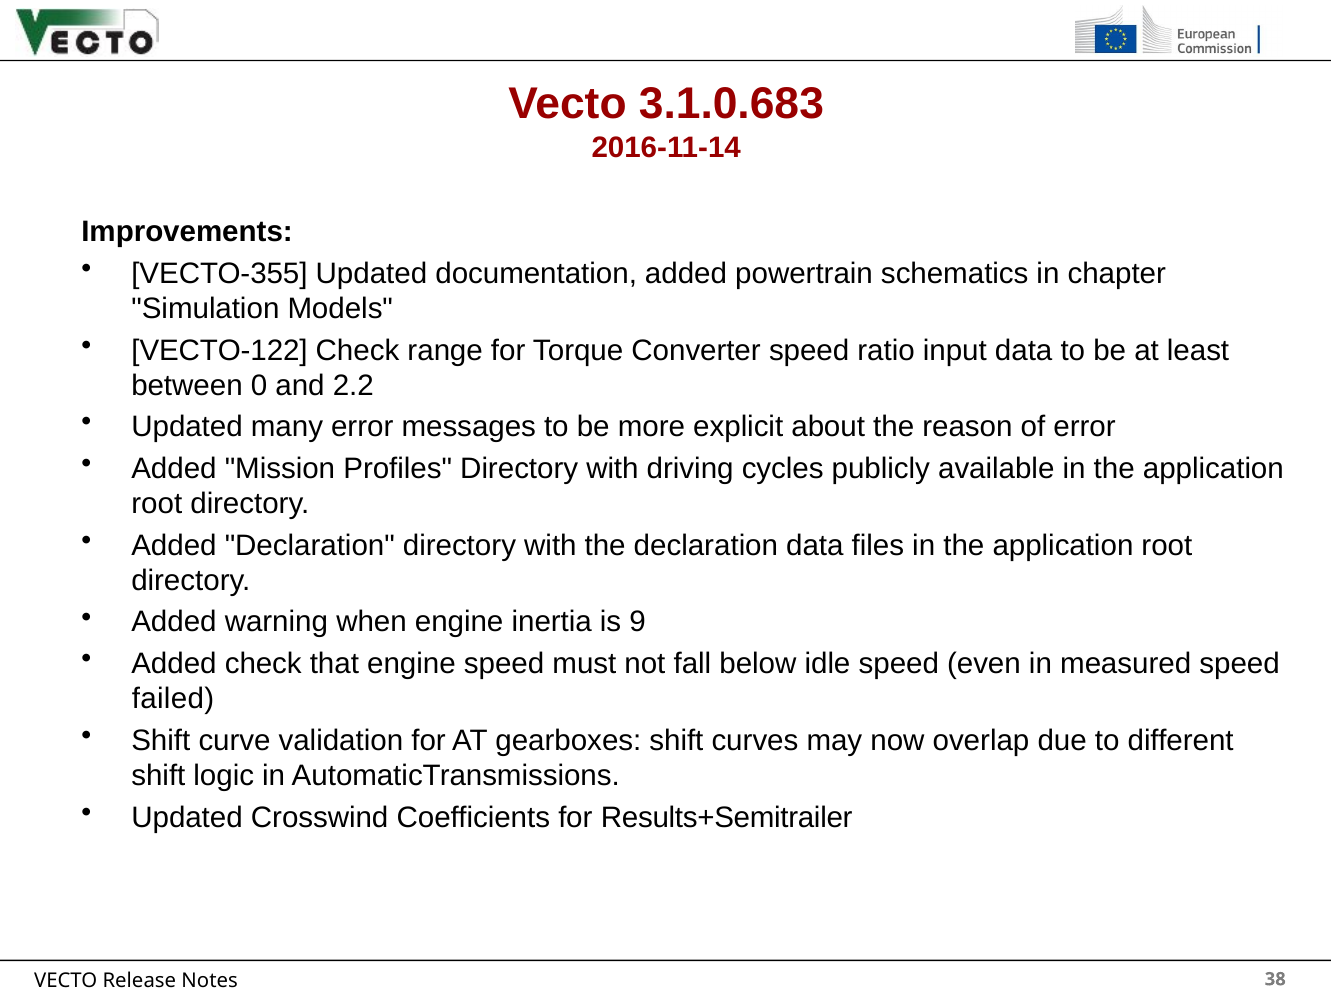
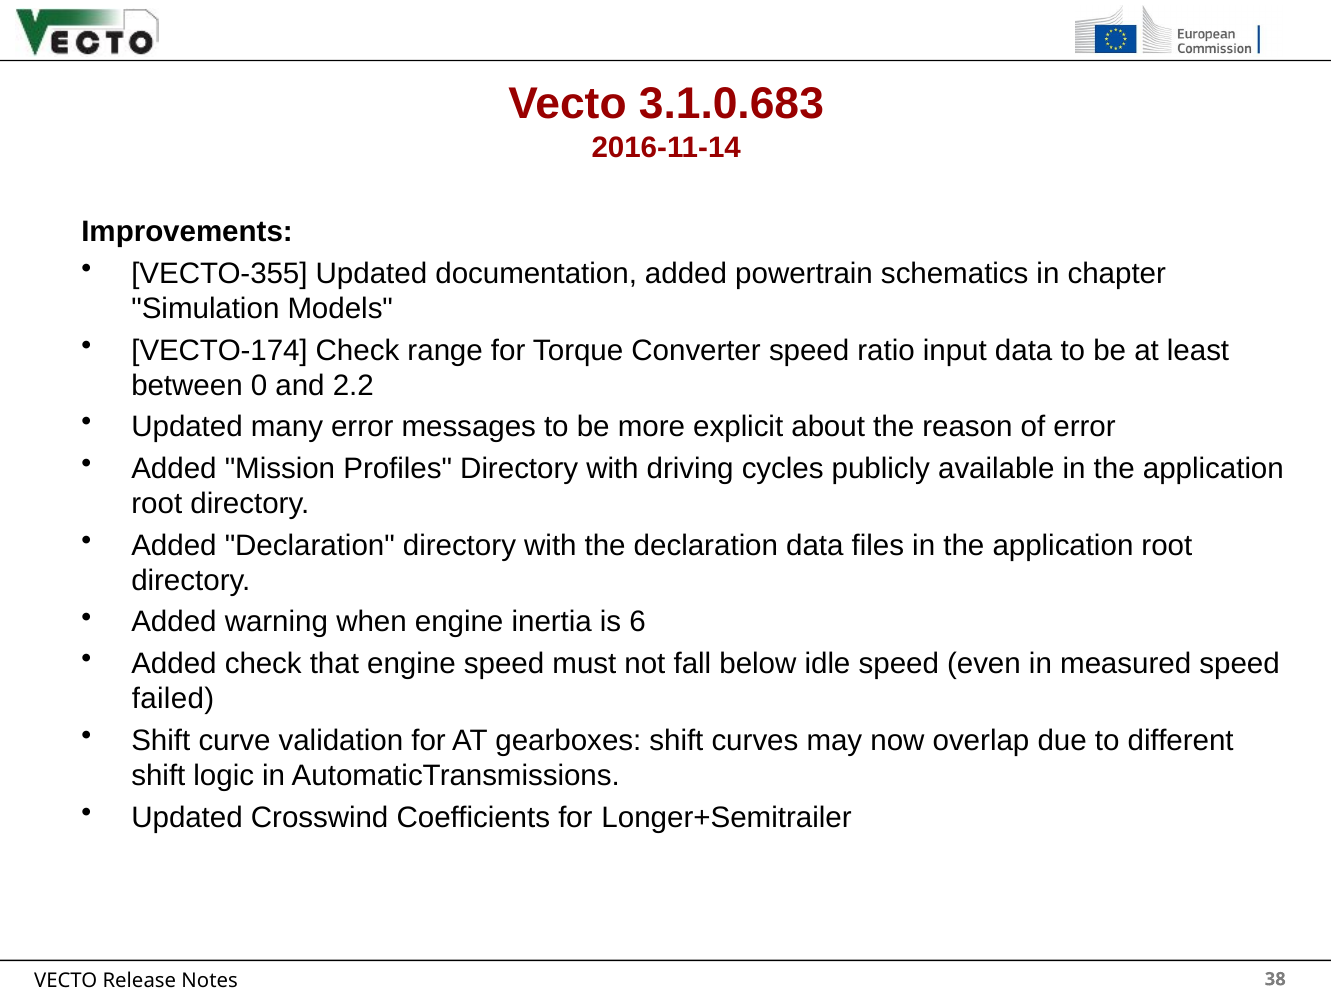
VECTO-122: VECTO-122 -> VECTO-174 (220, 350)
9: 9 -> 6 (638, 622)
Results+Semitrailer: Results+Semitrailer -> Longer+Semitrailer (727, 818)
